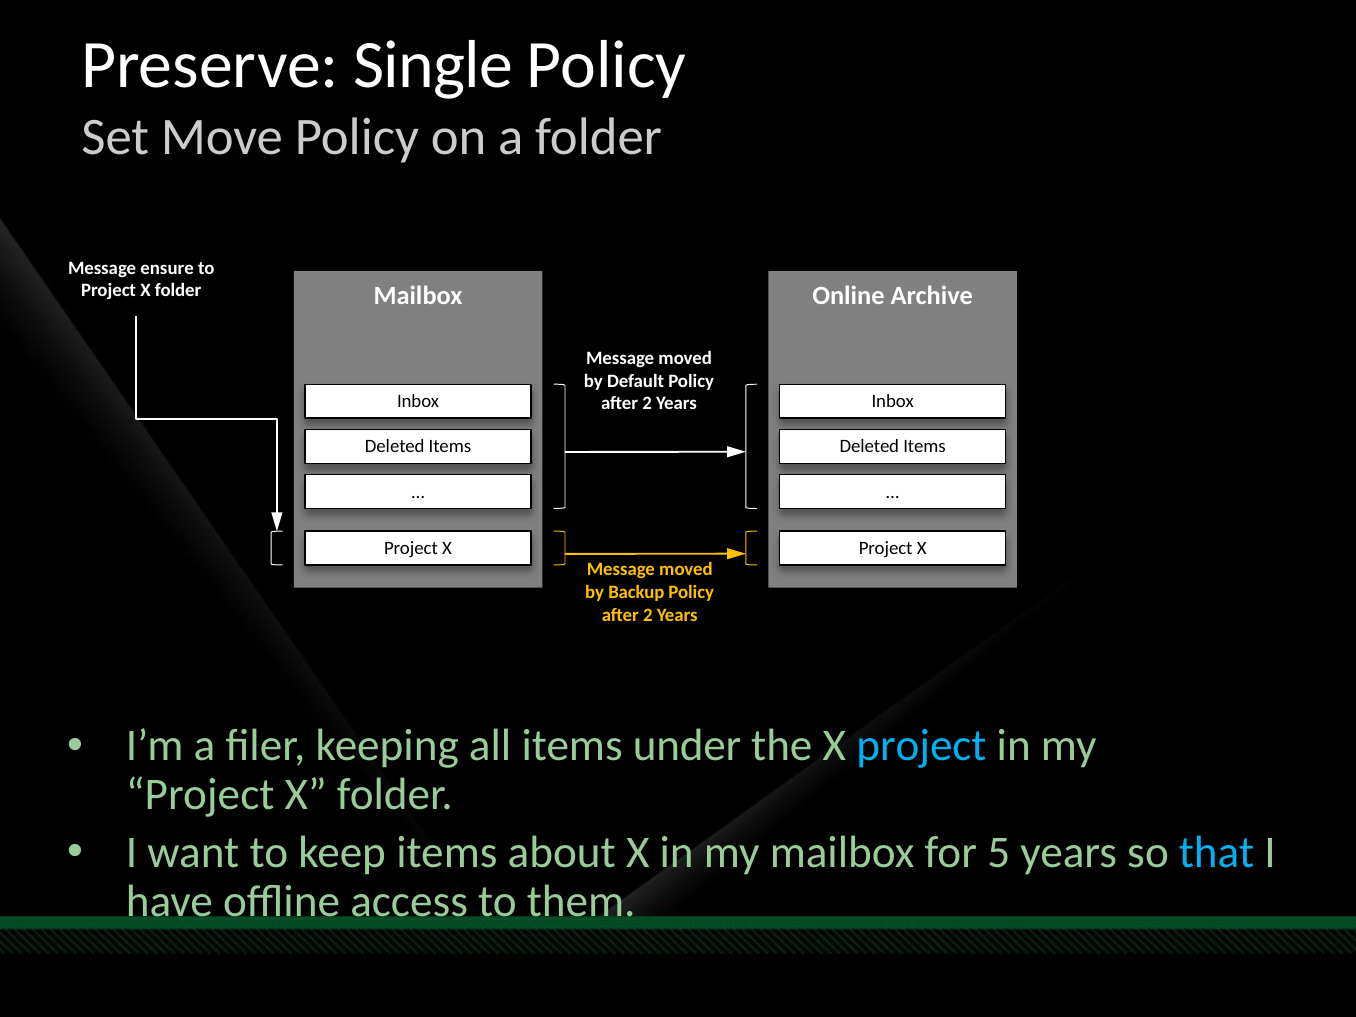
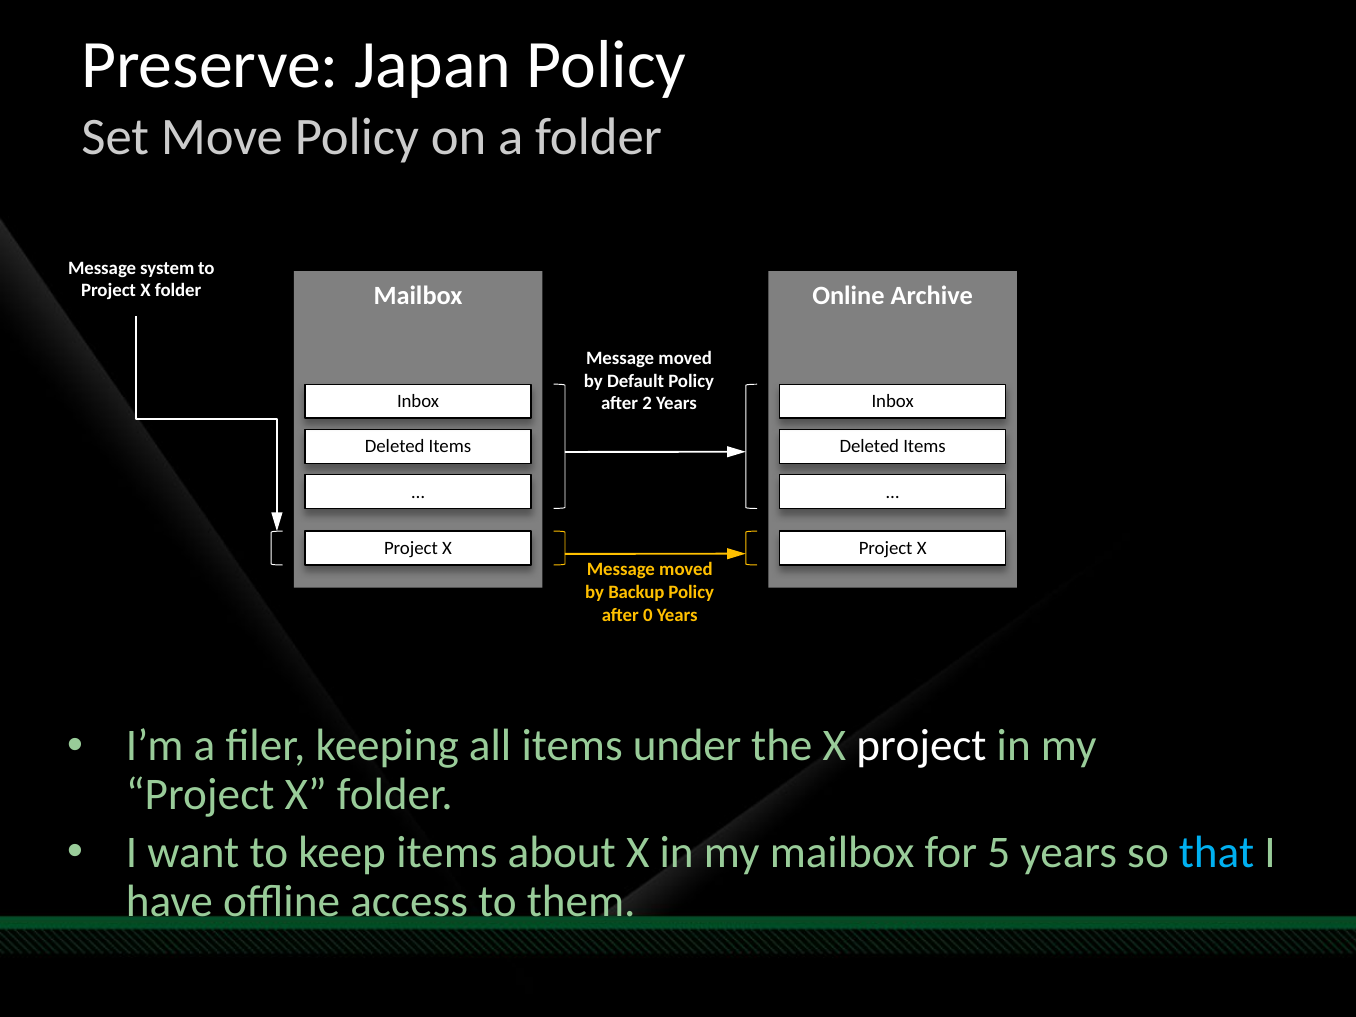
Single: Single -> Japan (433, 65)
ensure: ensure -> system (167, 268)
2: 2 -> 0 (648, 615)
project colour: light blue -> white (921, 746)
